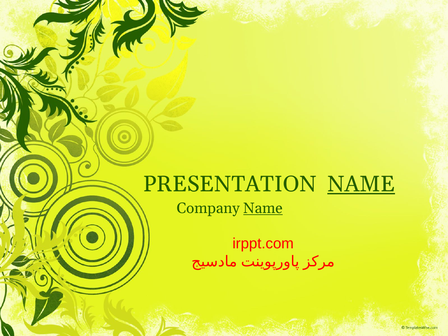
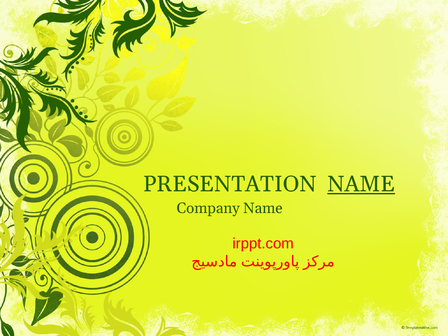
Name underline: present -> none (263, 208)
